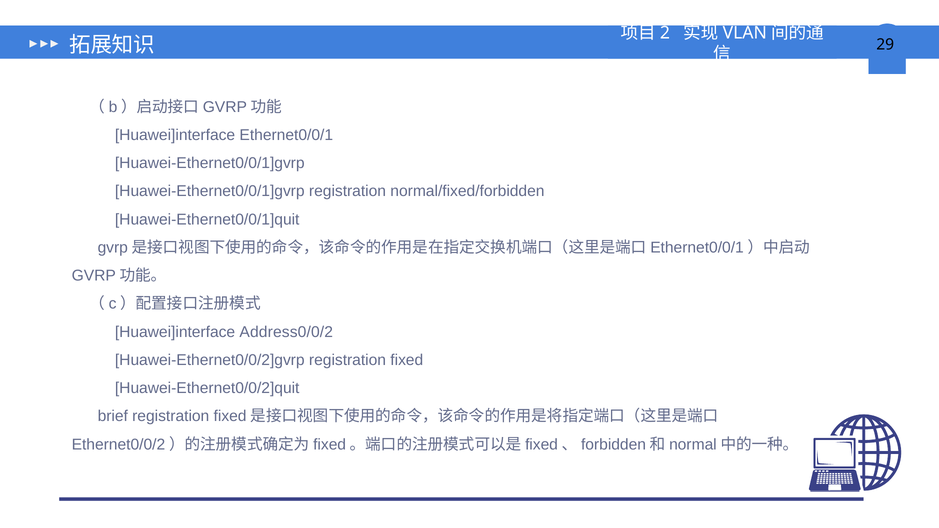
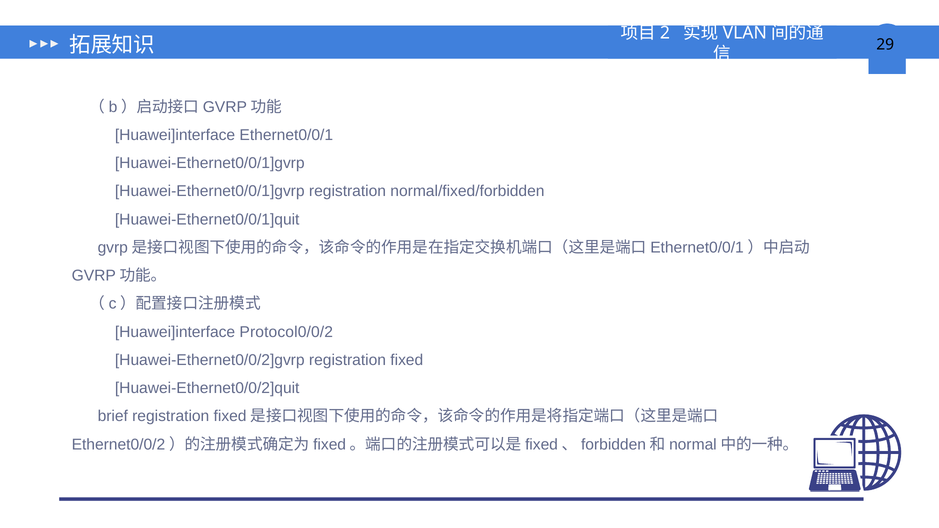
Address0/0/2: Address0/0/2 -> Protocol0/0/2 (286, 332)
